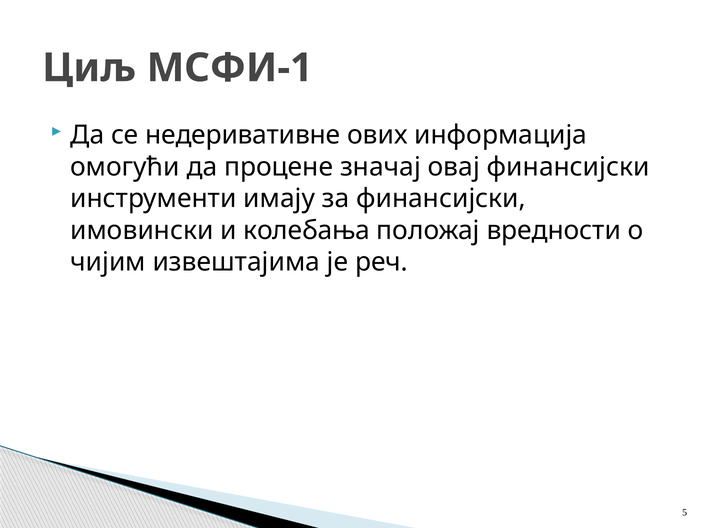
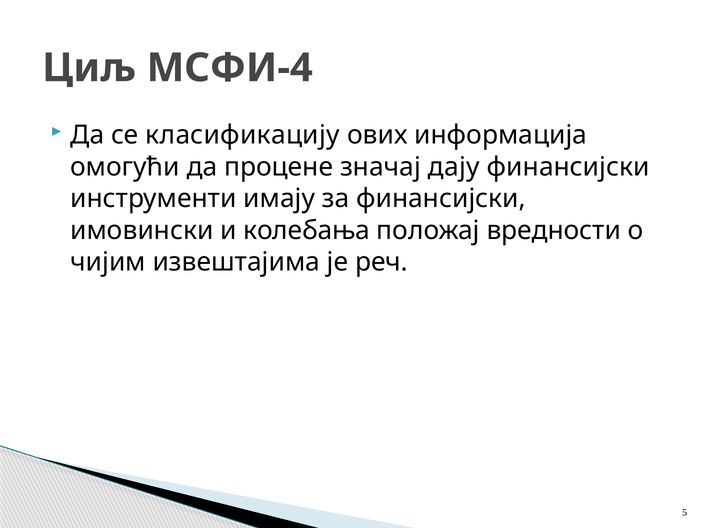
МСФИ-1: МСФИ-1 -> МСФИ-4 (230, 68)
недеривативне: недеривативне -> класификацију (243, 135)
овај: овај -> дају (454, 167)
